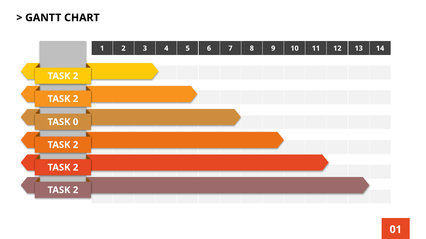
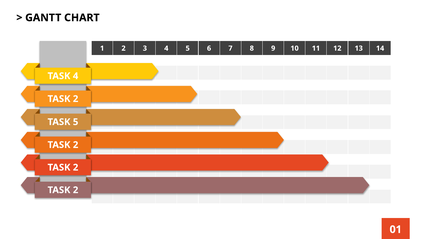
2: 2 -> 4 (76, 76)
TASK 0: 0 -> 5 (76, 122)
